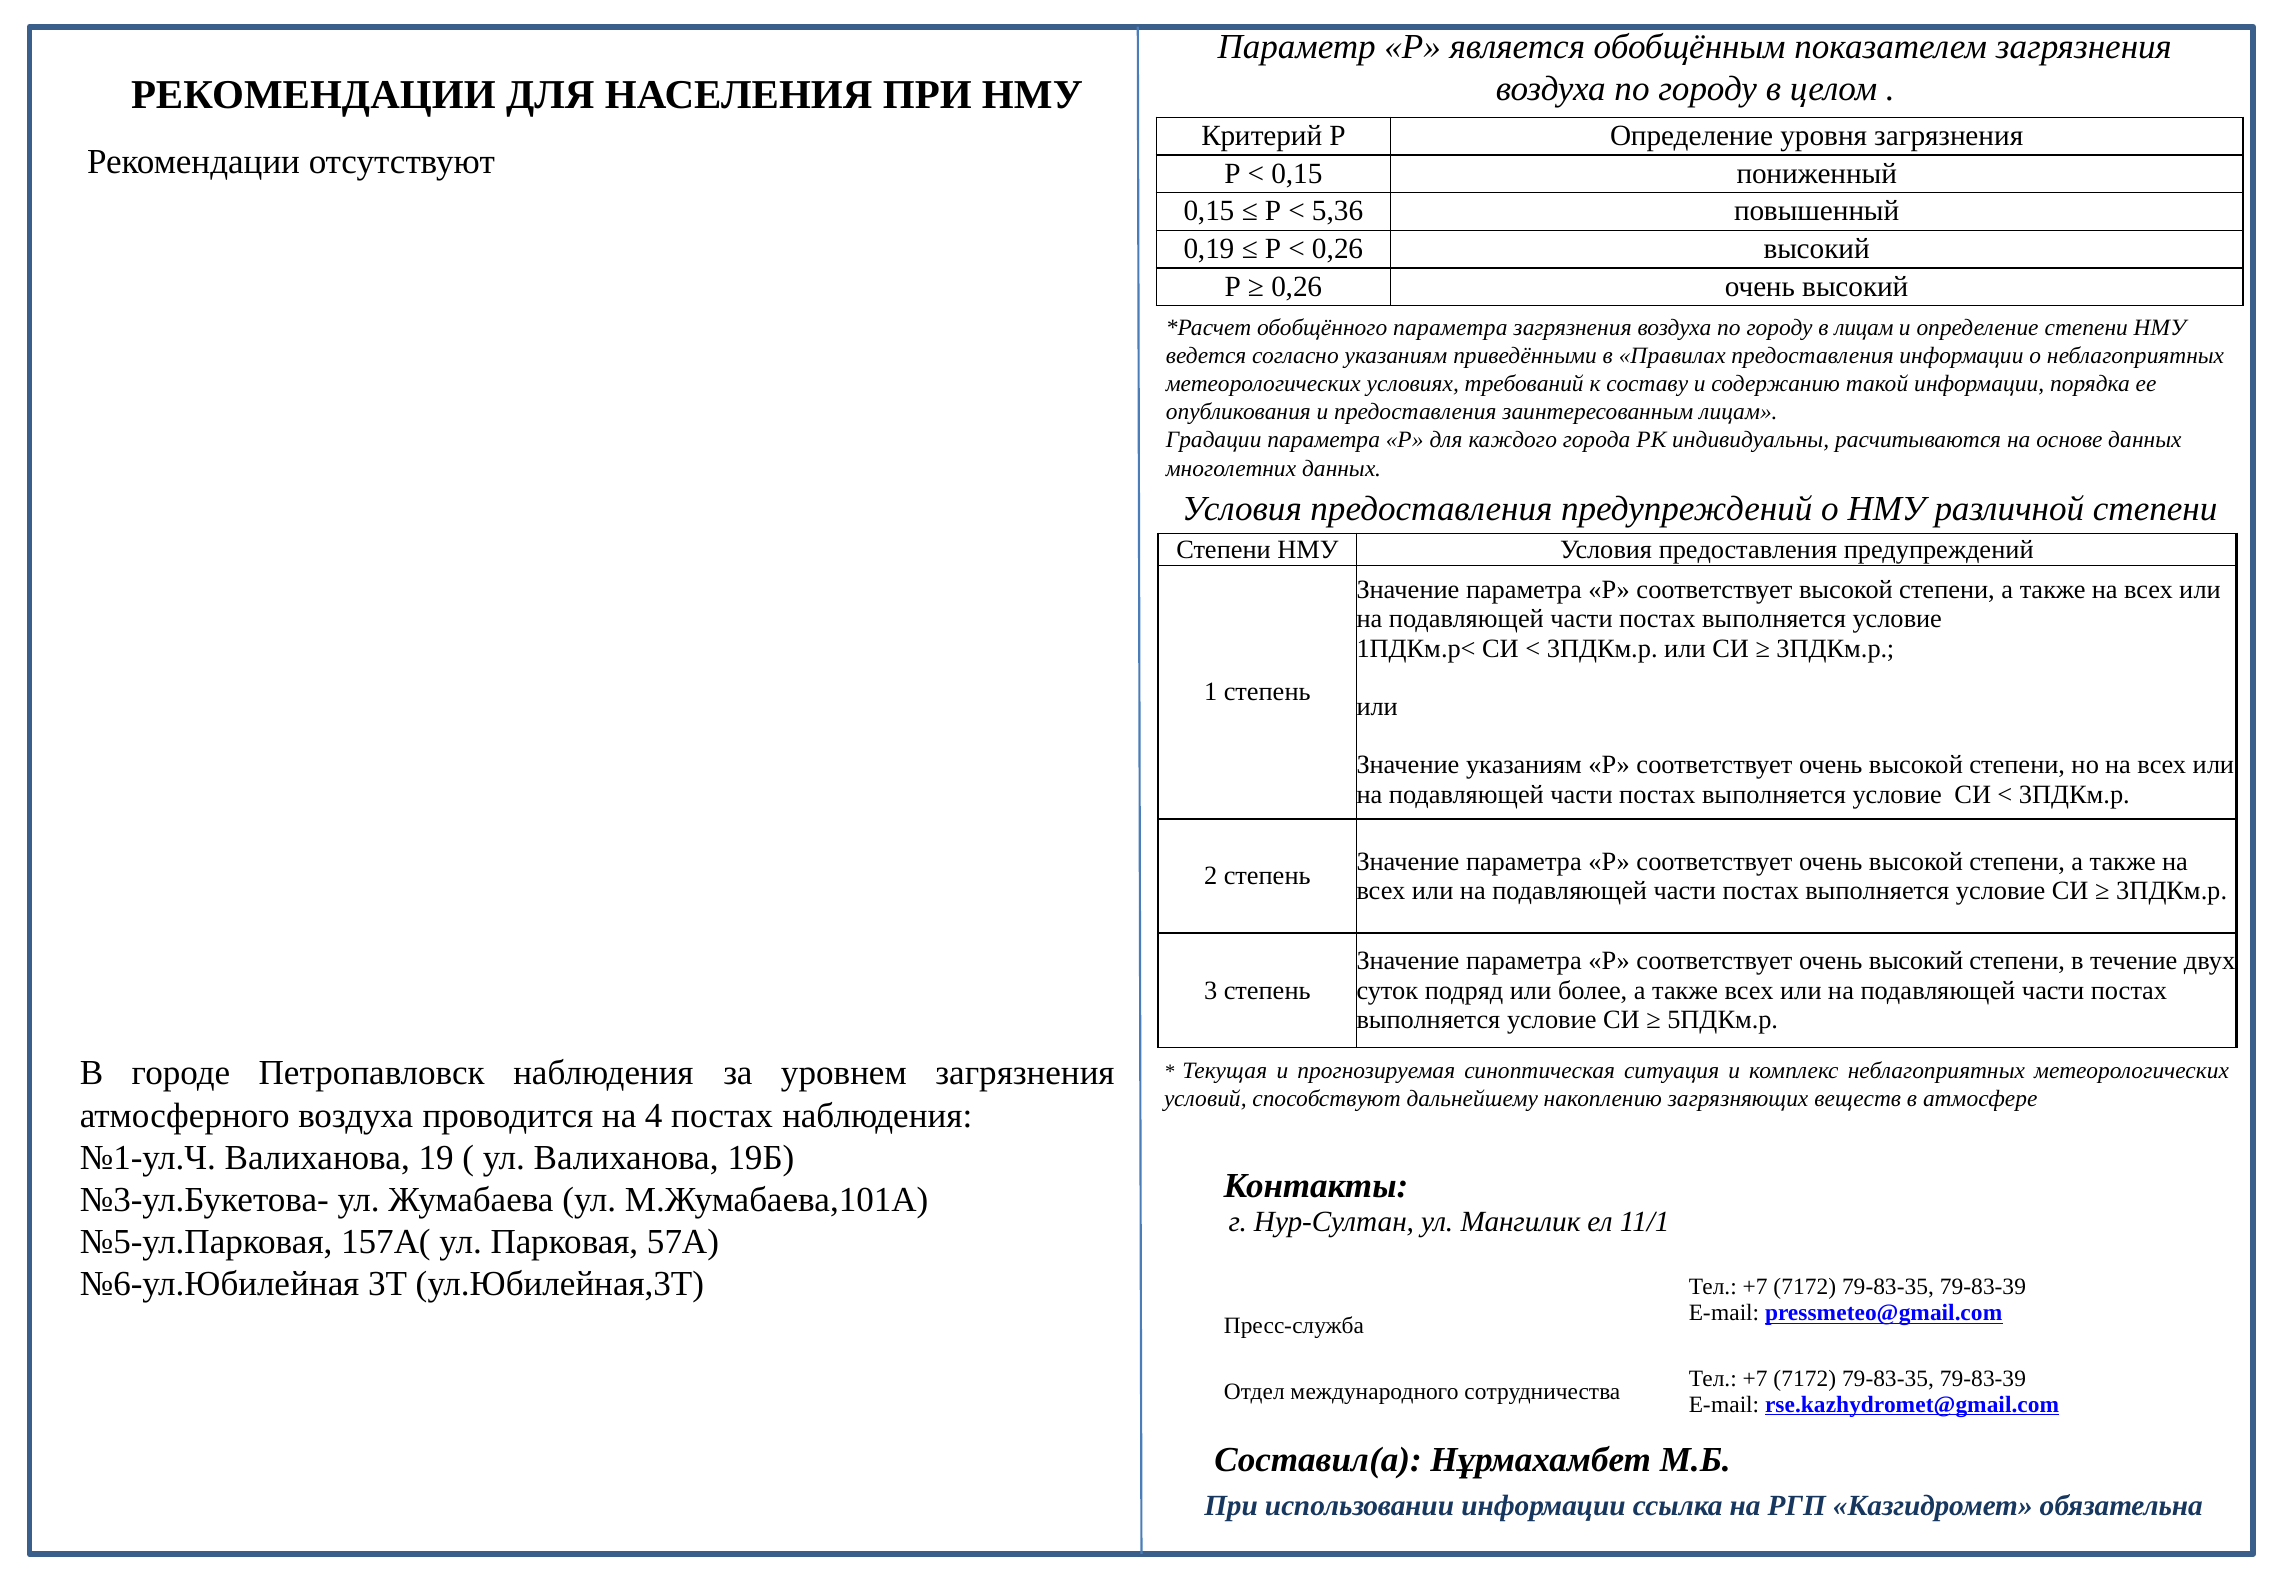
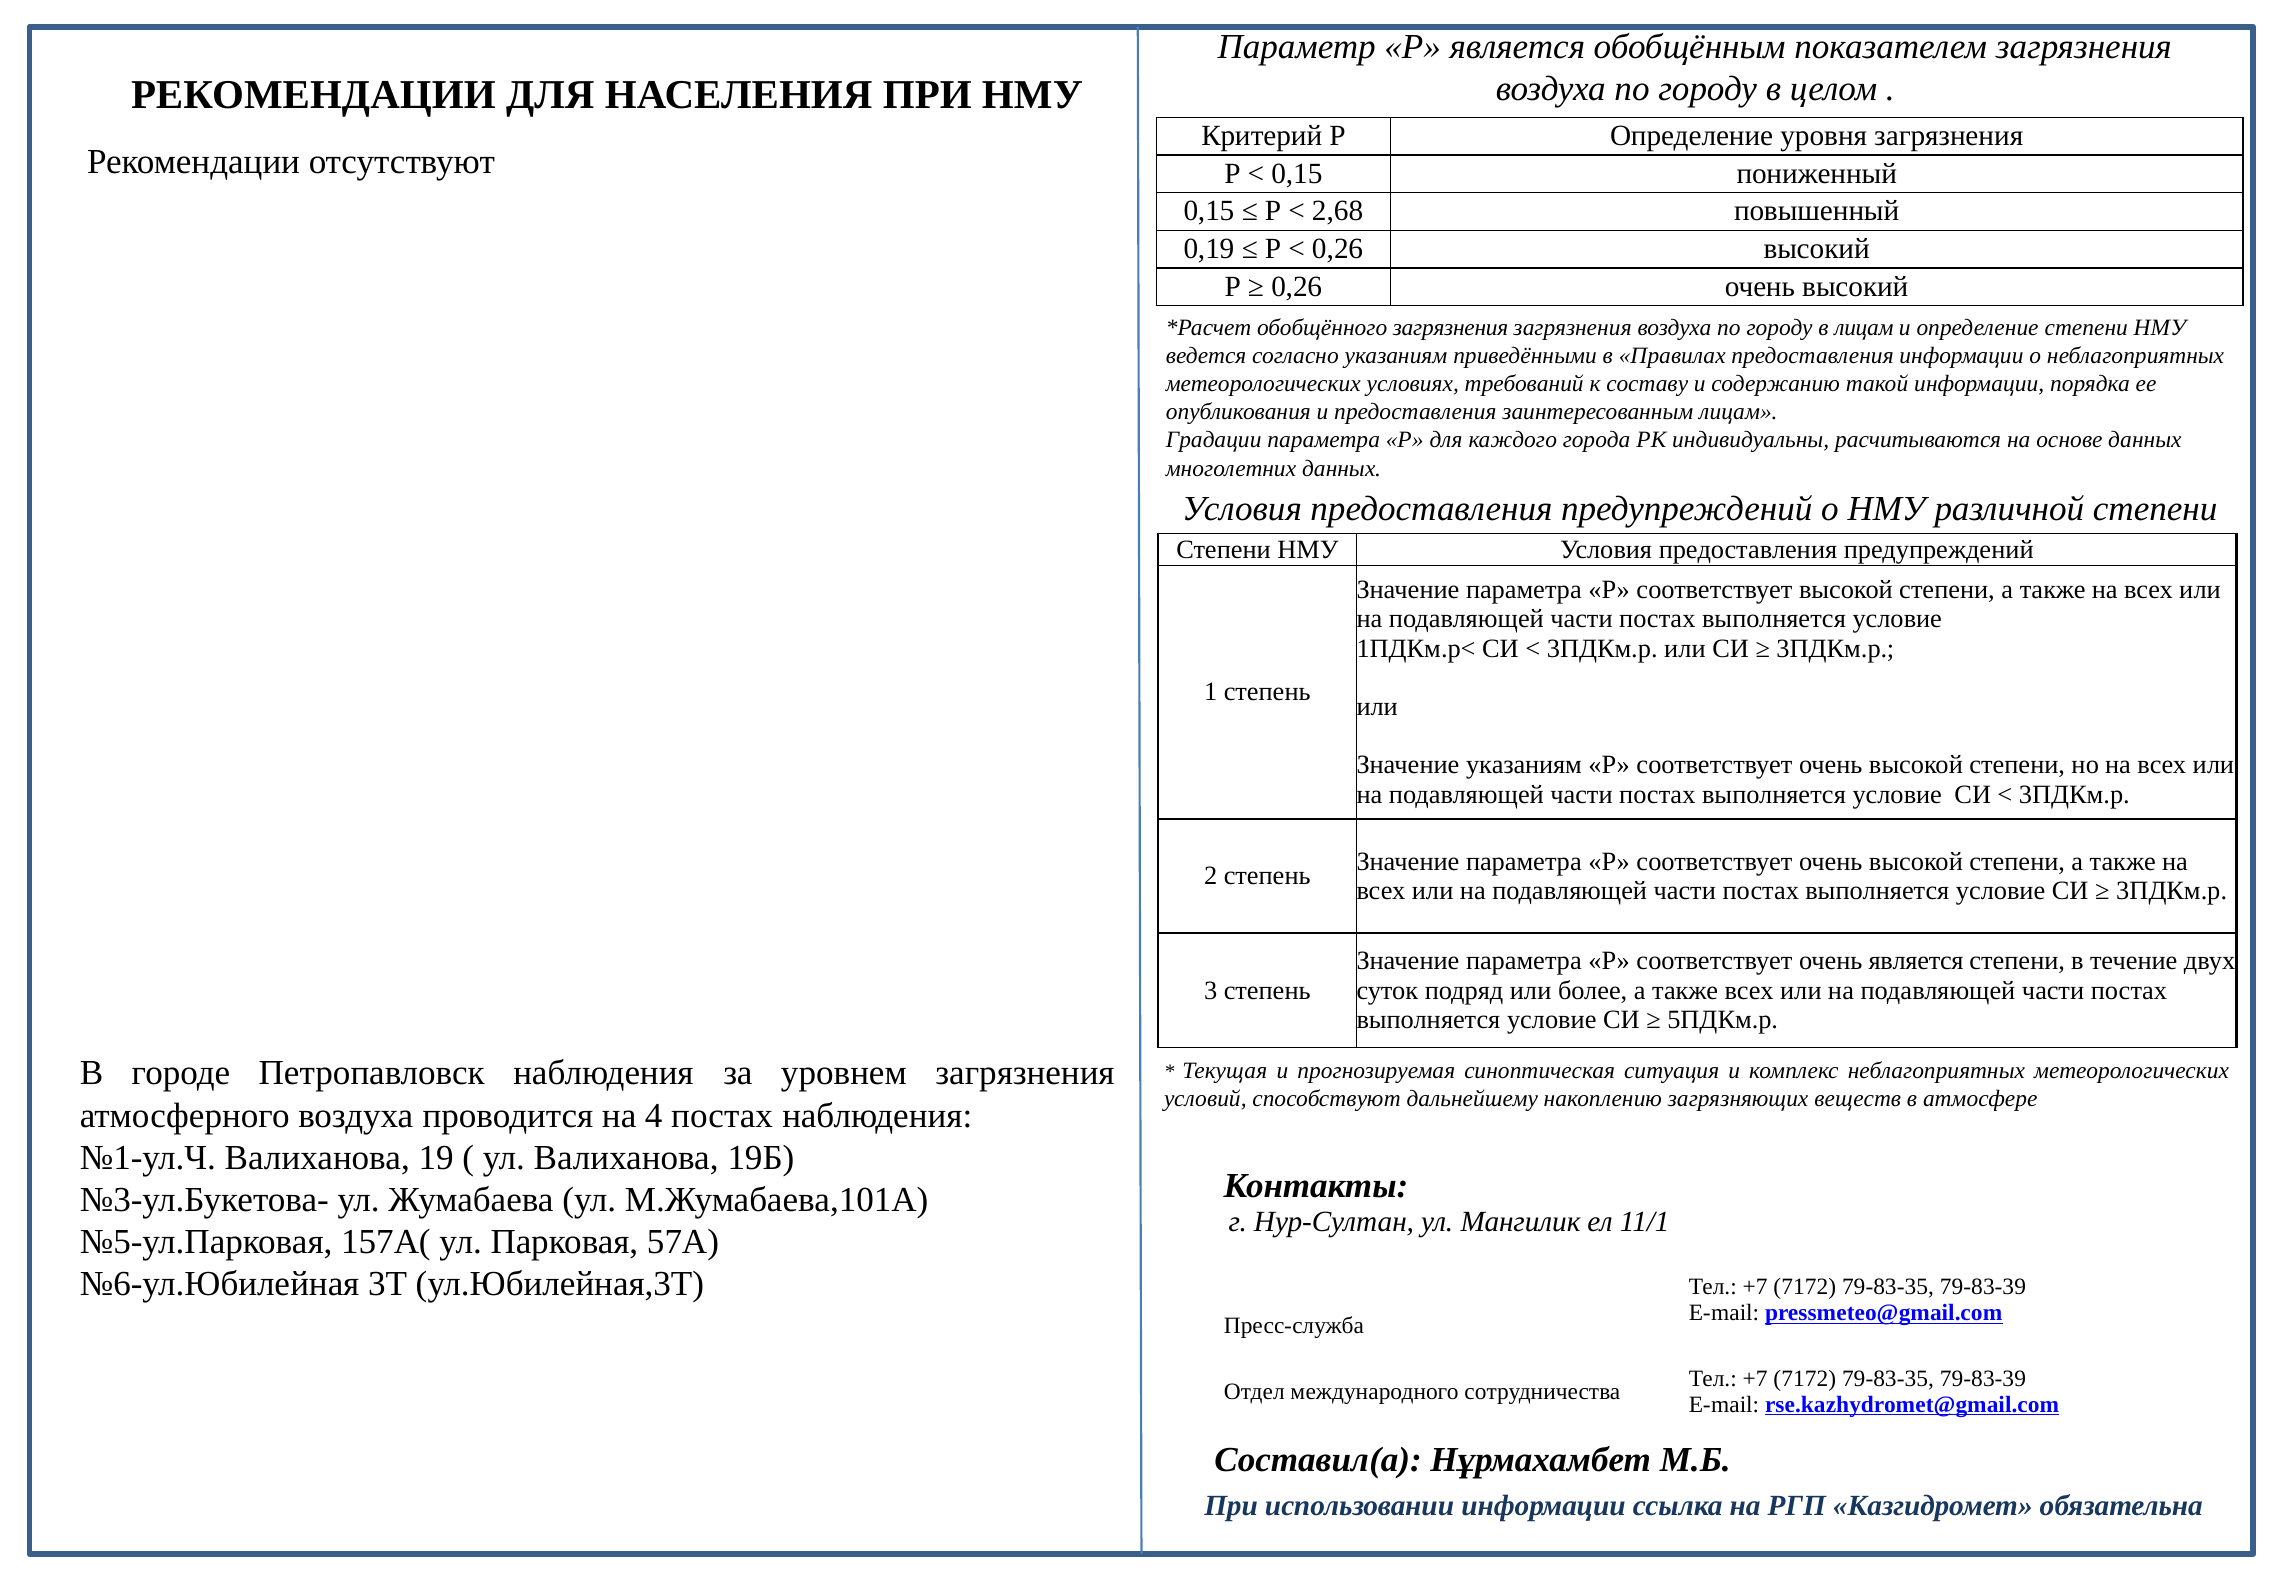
5,36: 5,36 -> 2,68 (1338, 211)
обобщённого параметра: параметра -> загрязнения (1451, 328)
соответствует очень высокий: высокий -> является (1916, 961)
